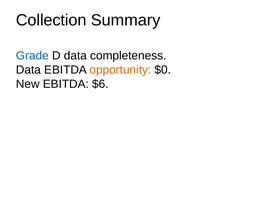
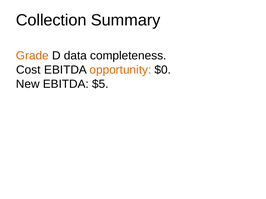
Grade colour: blue -> orange (32, 56)
Data: Data -> Cost (28, 70)
$6: $6 -> $5 (100, 84)
